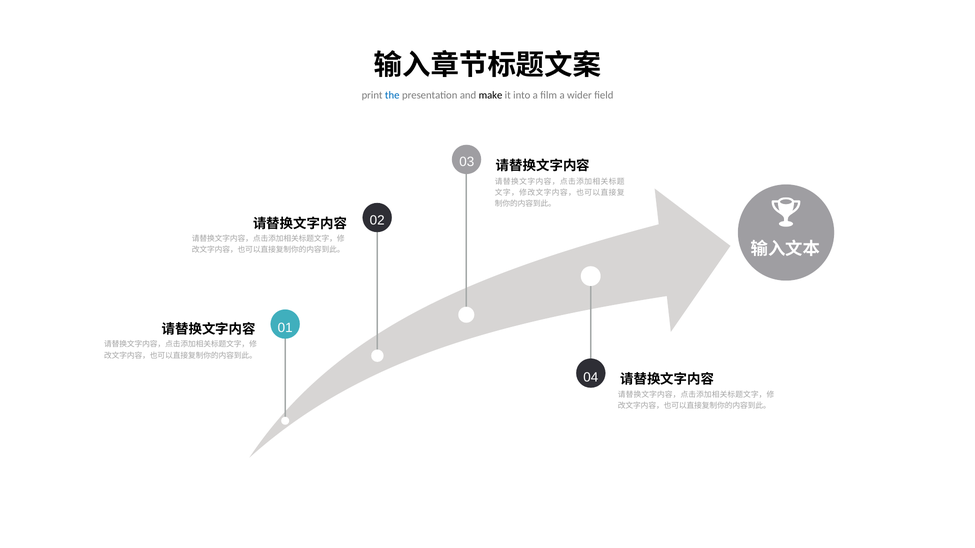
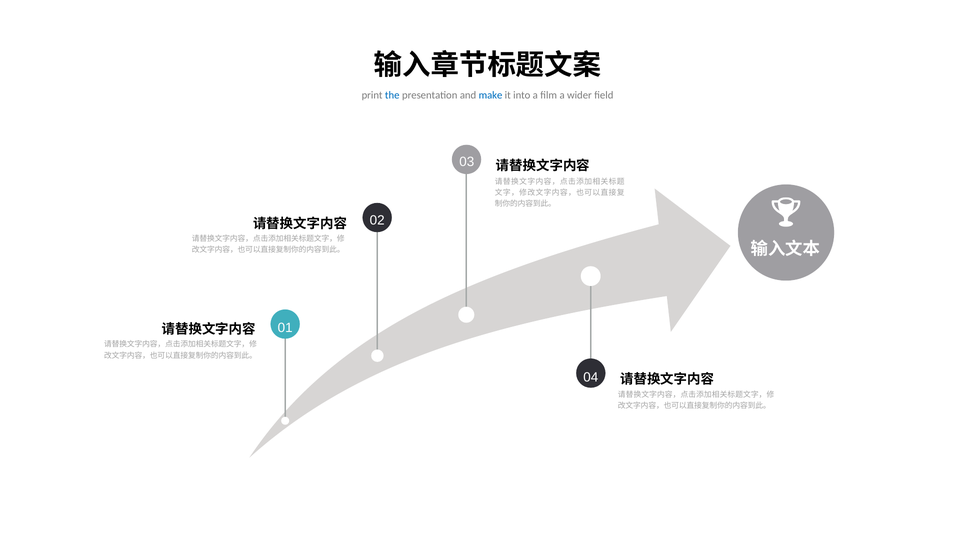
make colour: black -> blue (491, 96)
